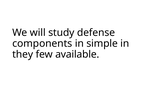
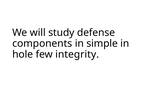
they: they -> hole (23, 54)
available: available -> integrity (77, 54)
